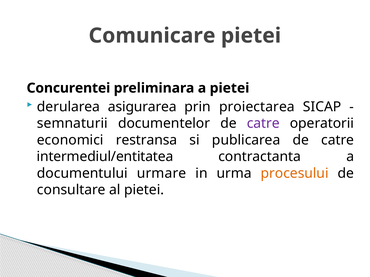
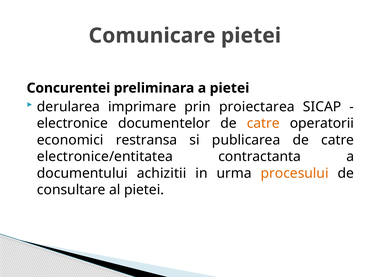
asigurarea: asigurarea -> imprimare (142, 107)
semnaturii: semnaturii -> electronice (72, 124)
catre colour: purple -> orange (263, 124)
intermediul/entitatea: intermediul/entitatea -> electronice/entitatea (105, 157)
urmare: urmare -> achizitii (162, 174)
